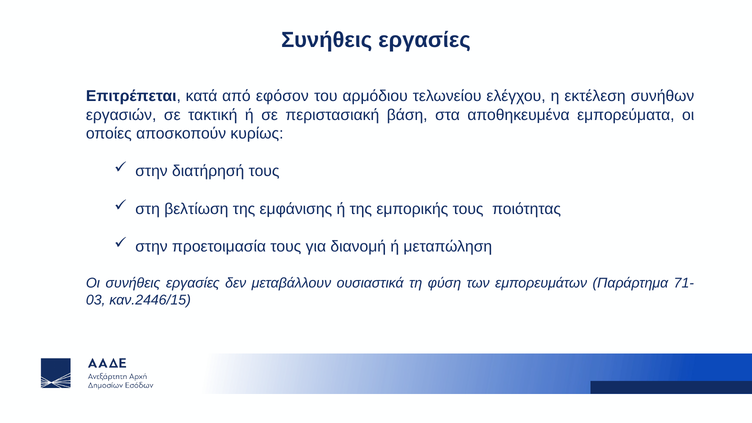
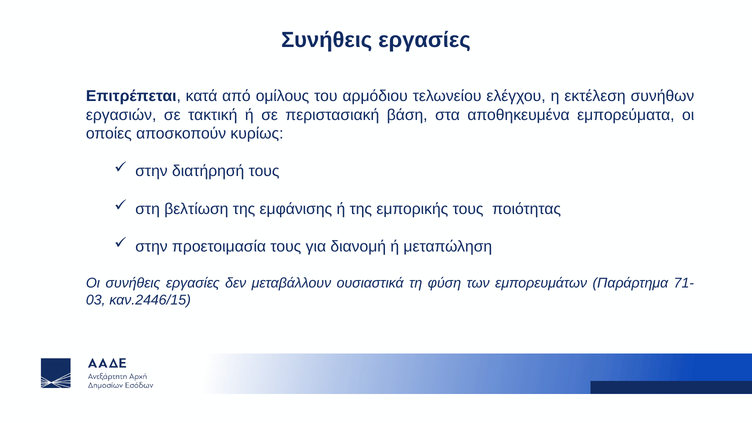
εφόσον: εφόσον -> ομίλους (283, 96)
